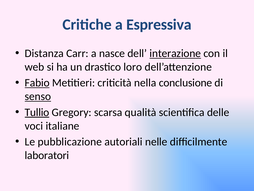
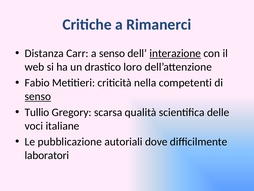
Espressiva: Espressiva -> Rimanerci (159, 25)
a nasce: nasce -> senso (112, 53)
Fabio underline: present -> none (37, 83)
conclusione: conclusione -> competenti (185, 83)
Tullio underline: present -> none (37, 112)
nelle: nelle -> dove (156, 141)
